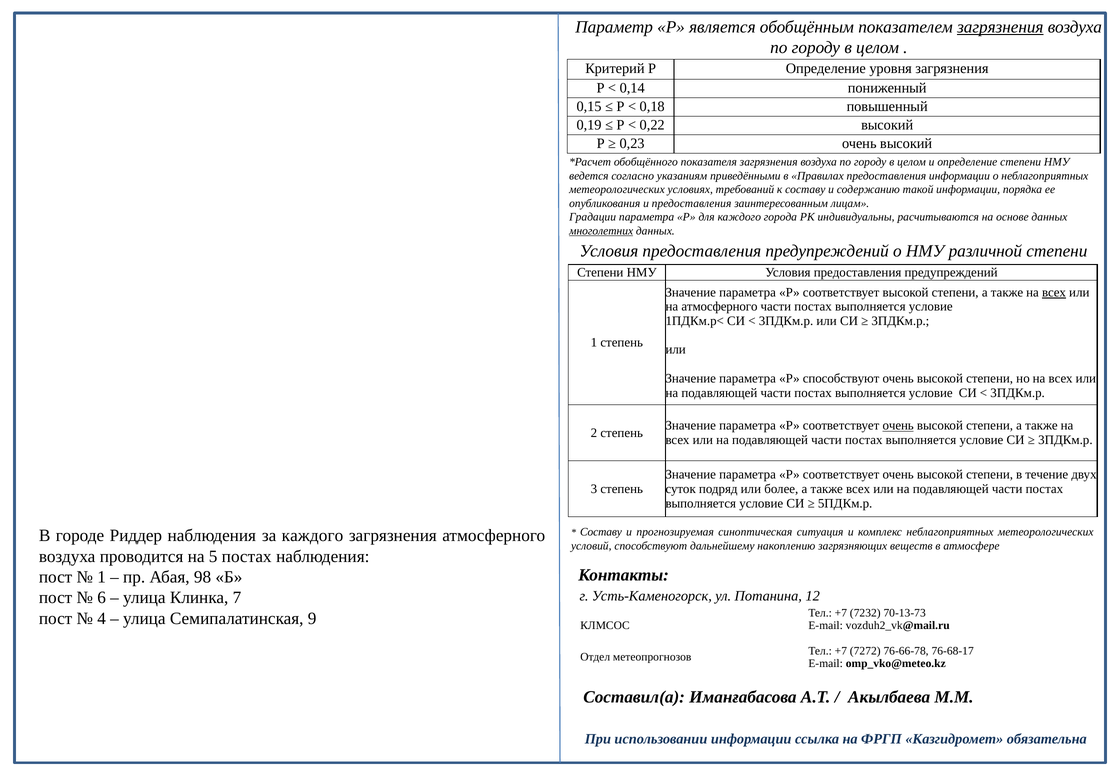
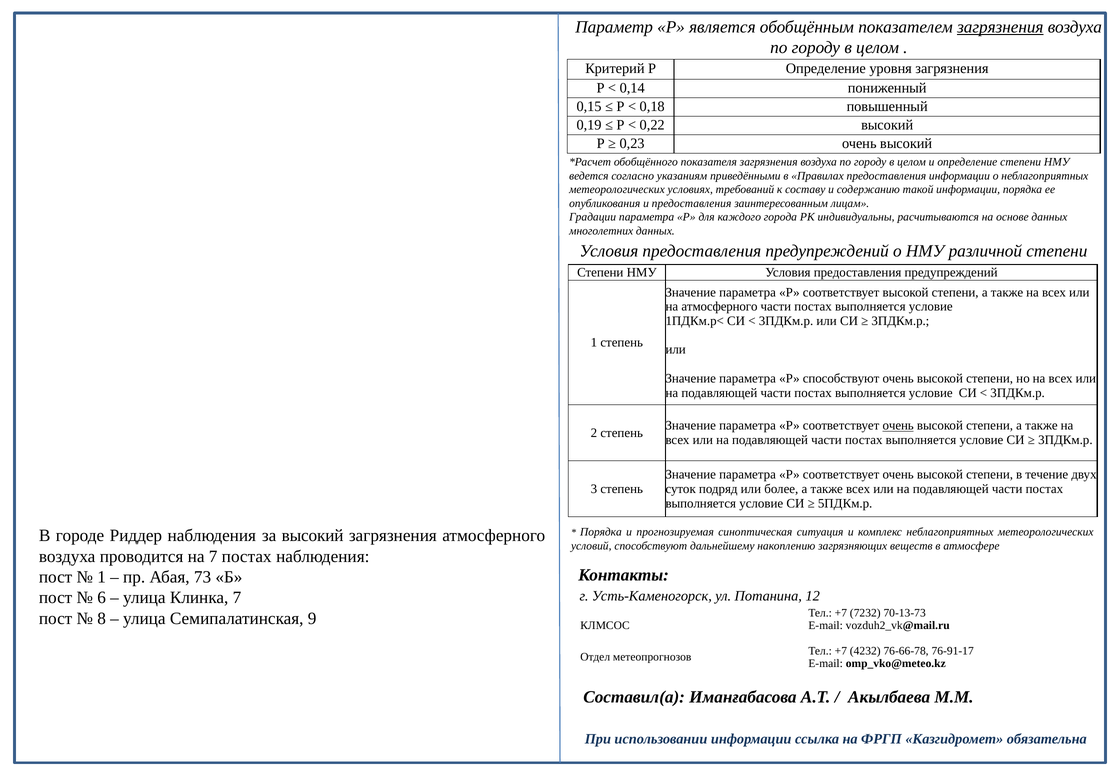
многолетних underline: present -> none (601, 231)
всех underline: present -> none (1054, 292)
за каждого: каждого -> высокий (313, 535)
Составу: Составу -> Порядка (601, 532)
на 5: 5 -> 7 (213, 556)
98: 98 -> 73 (203, 577)
4: 4 -> 8 (102, 618)
7272: 7272 -> 4232 (865, 650)
76-68-17: 76-68-17 -> 76-91-17 (953, 650)
